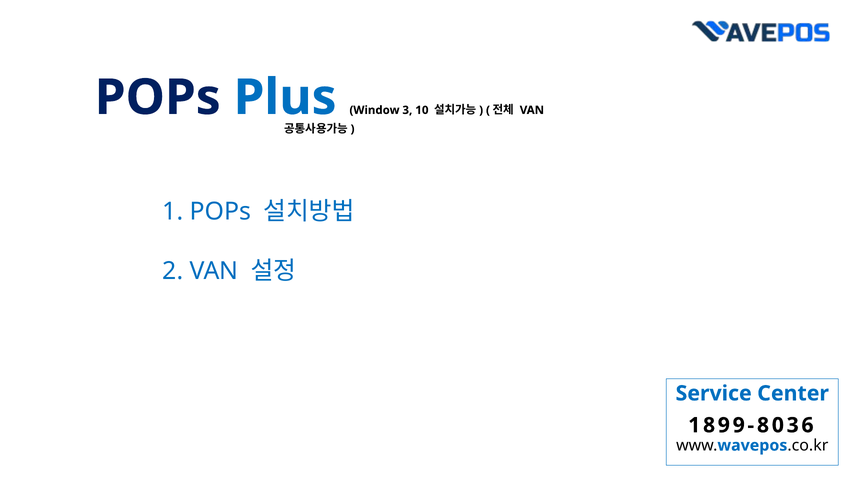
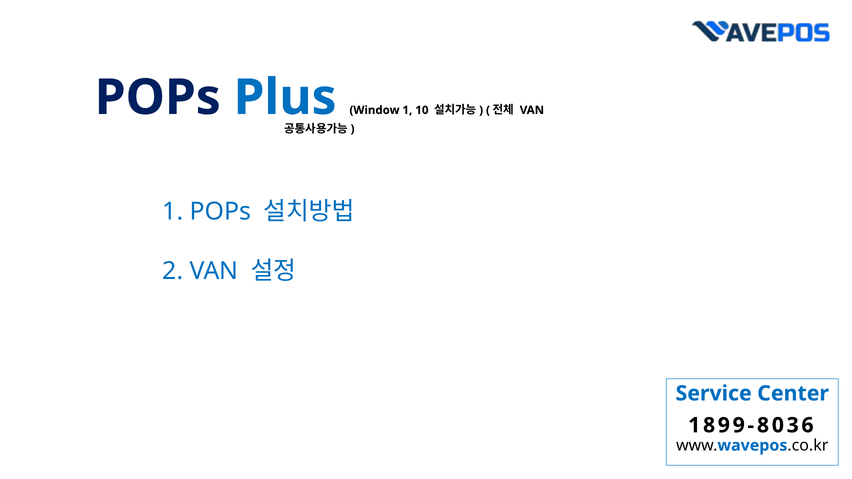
Window 3: 3 -> 1 (407, 110)
